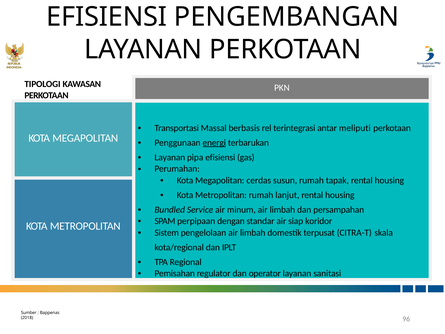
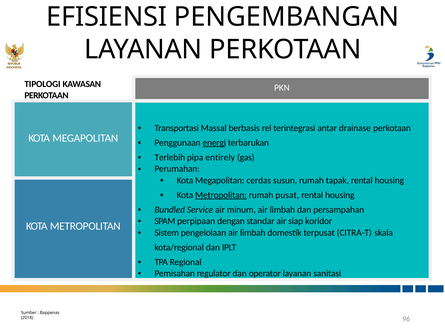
meliputi: meliputi -> drainase (355, 128)
Layanan: Layanan -> Terlebih (170, 157)
pipa efisiensi: efisiensi -> entirely (220, 157)
Metropolitan underline: none -> present (221, 195)
lanjut: lanjut -> pusat (287, 195)
